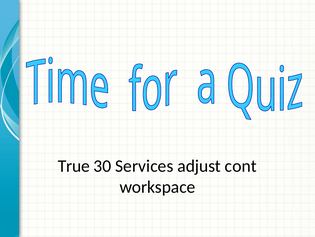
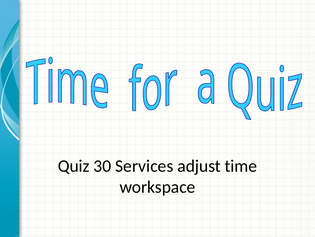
True: True -> Quiz (74, 166)
cont: cont -> time (241, 166)
